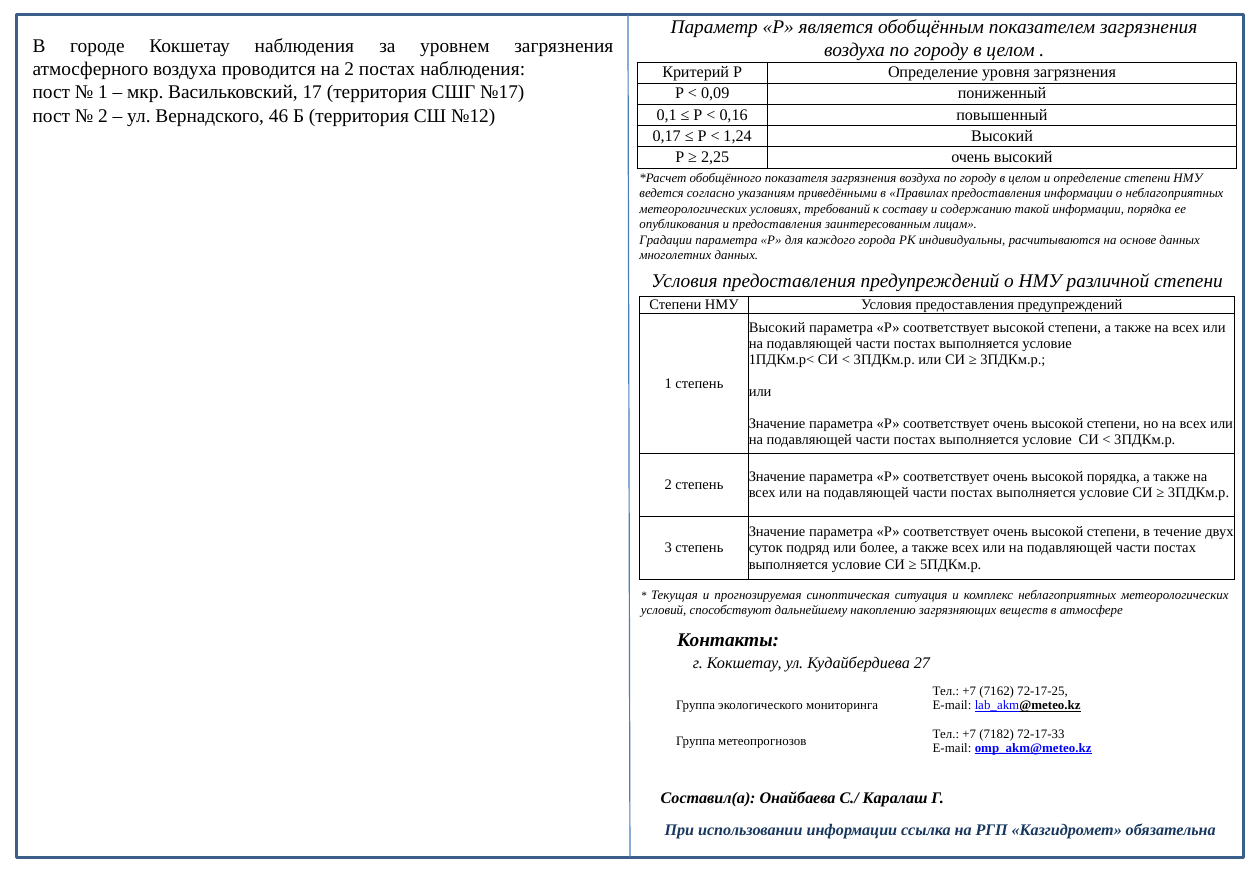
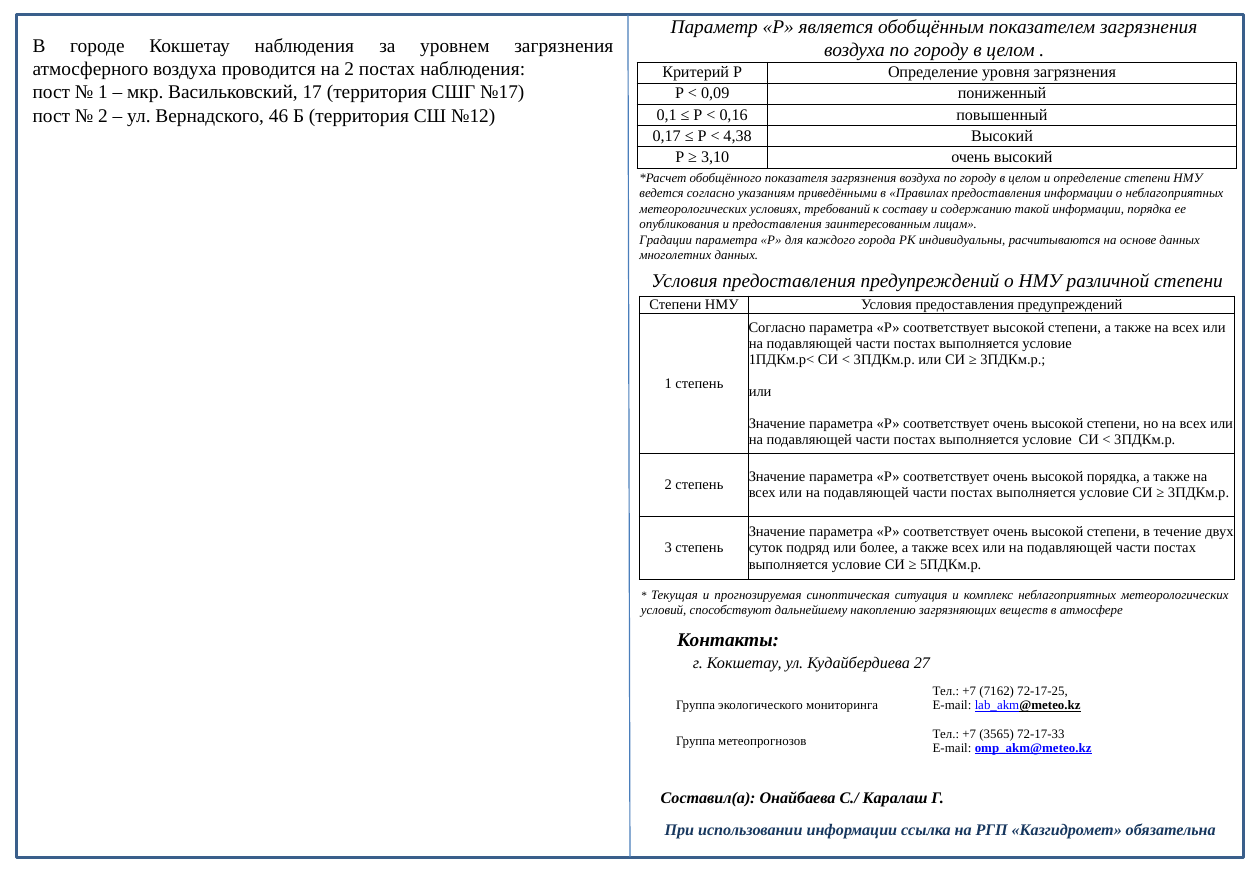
1,24: 1,24 -> 4,38 (738, 136)
2,25: 2,25 -> 3,10 (715, 157)
Высокий: Высокий -> Согласно (777, 327)
7182: 7182 -> 3565 (997, 734)
